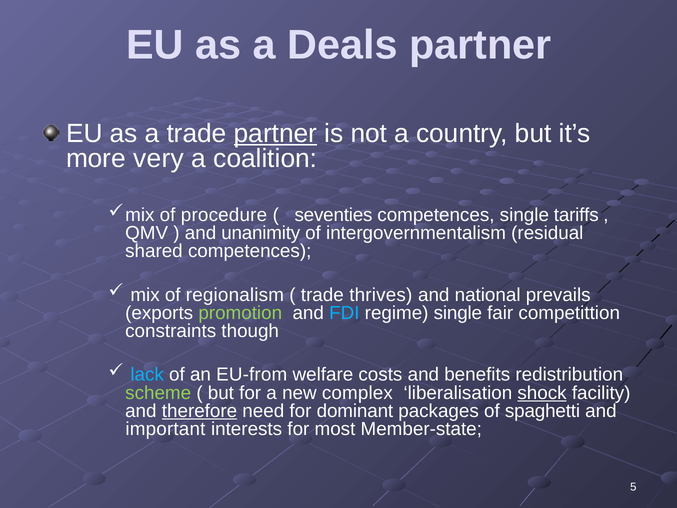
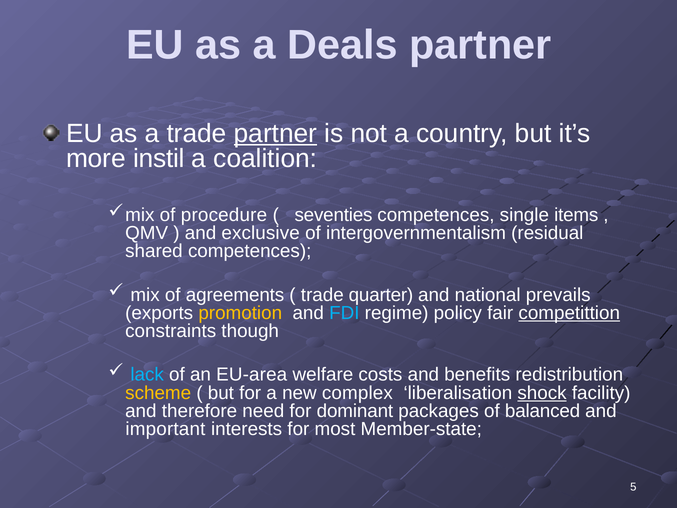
very: very -> instil (159, 159)
tariffs: tariffs -> items (576, 215)
unanimity: unanimity -> exclusive (261, 233)
regionalism: regionalism -> agreements (235, 295)
thrives: thrives -> quarter (381, 295)
promotion colour: light green -> yellow (240, 313)
regime single: single -> policy (458, 313)
competittion underline: none -> present (569, 313)
EU-from: EU-from -> EU-area (252, 375)
scheme colour: light green -> yellow (158, 393)
therefore underline: present -> none (199, 411)
spaghetti: spaghetti -> balanced (543, 411)
